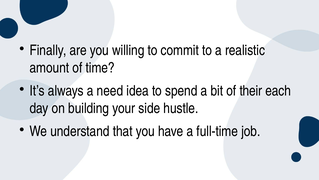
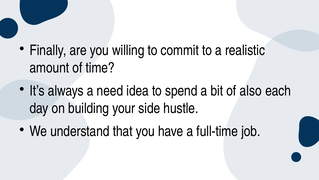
their: their -> also (251, 91)
